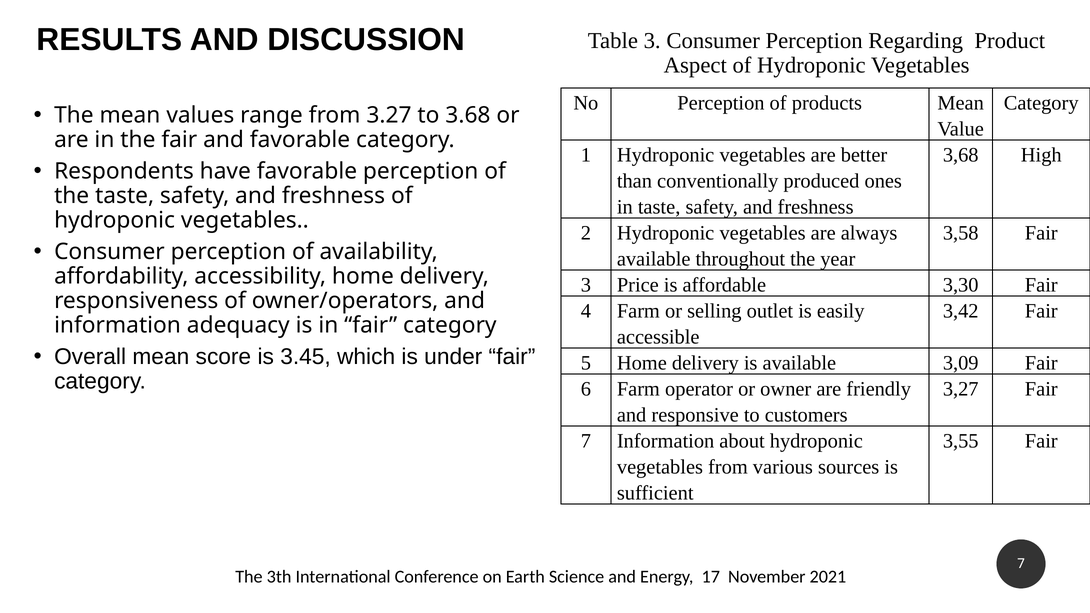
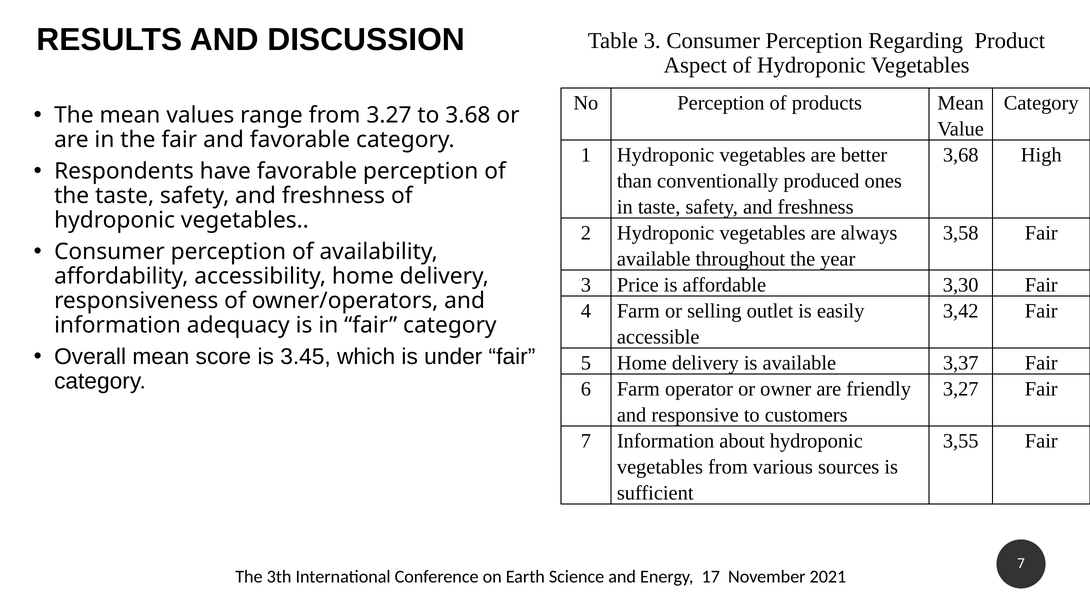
3,09: 3,09 -> 3,37 (961, 363)
